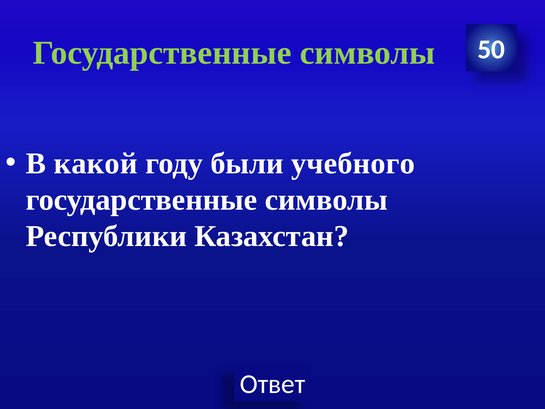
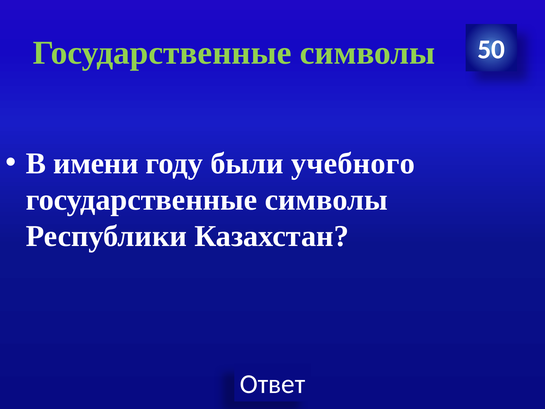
какой: какой -> имени (96, 163)
